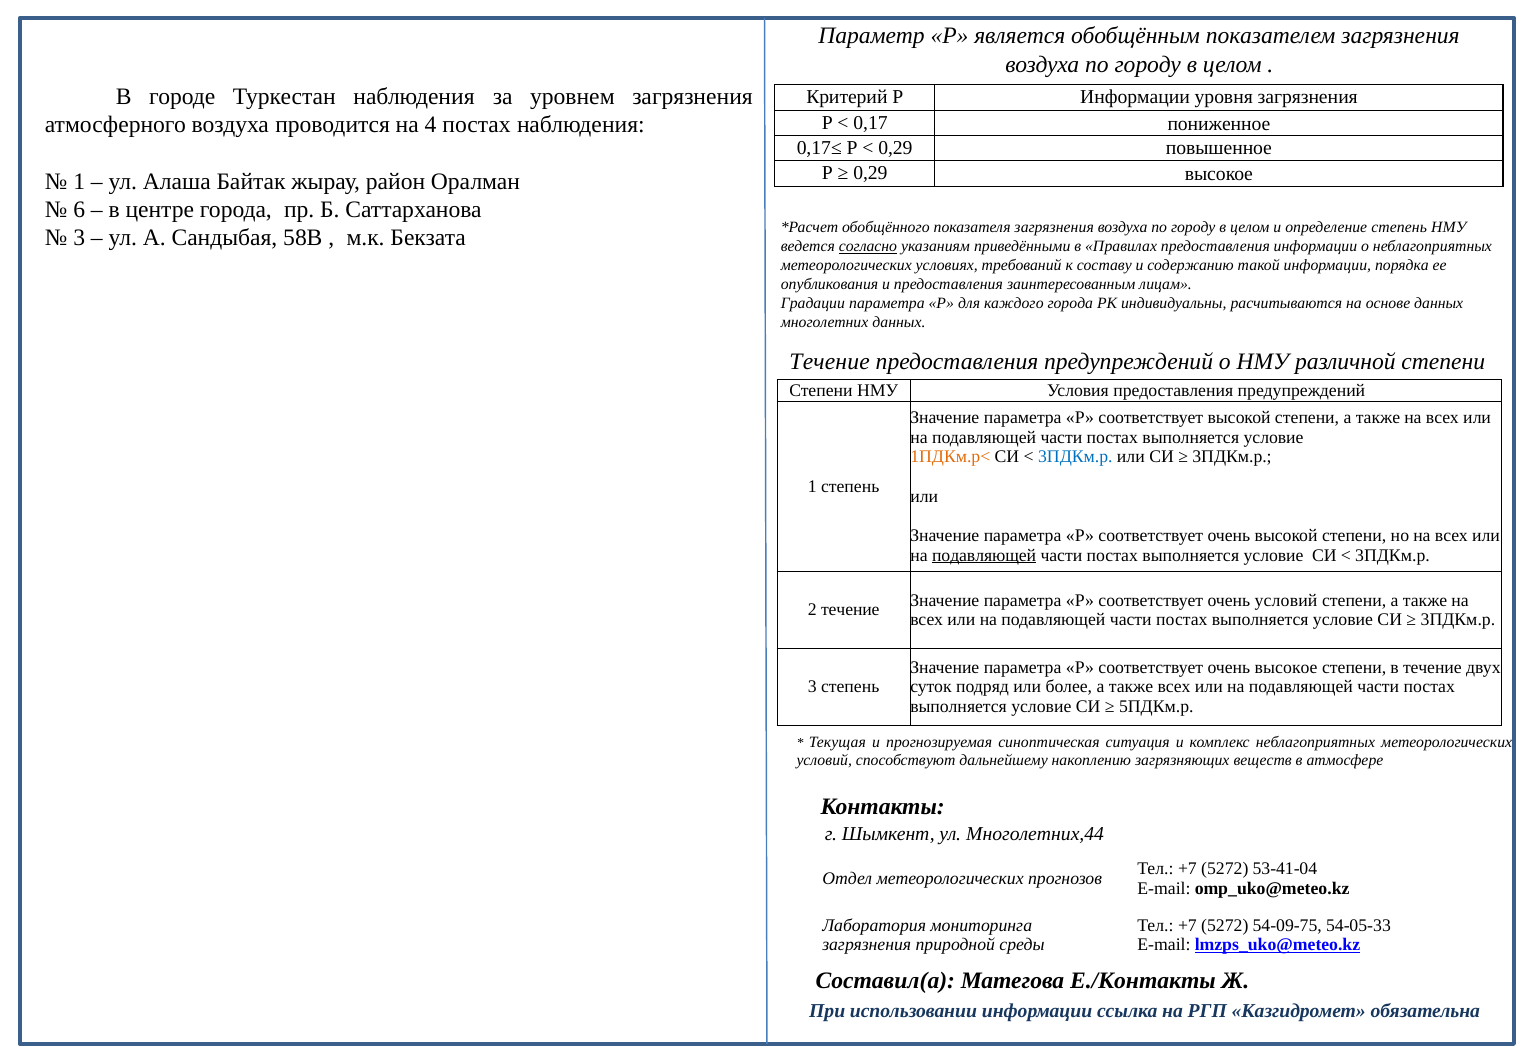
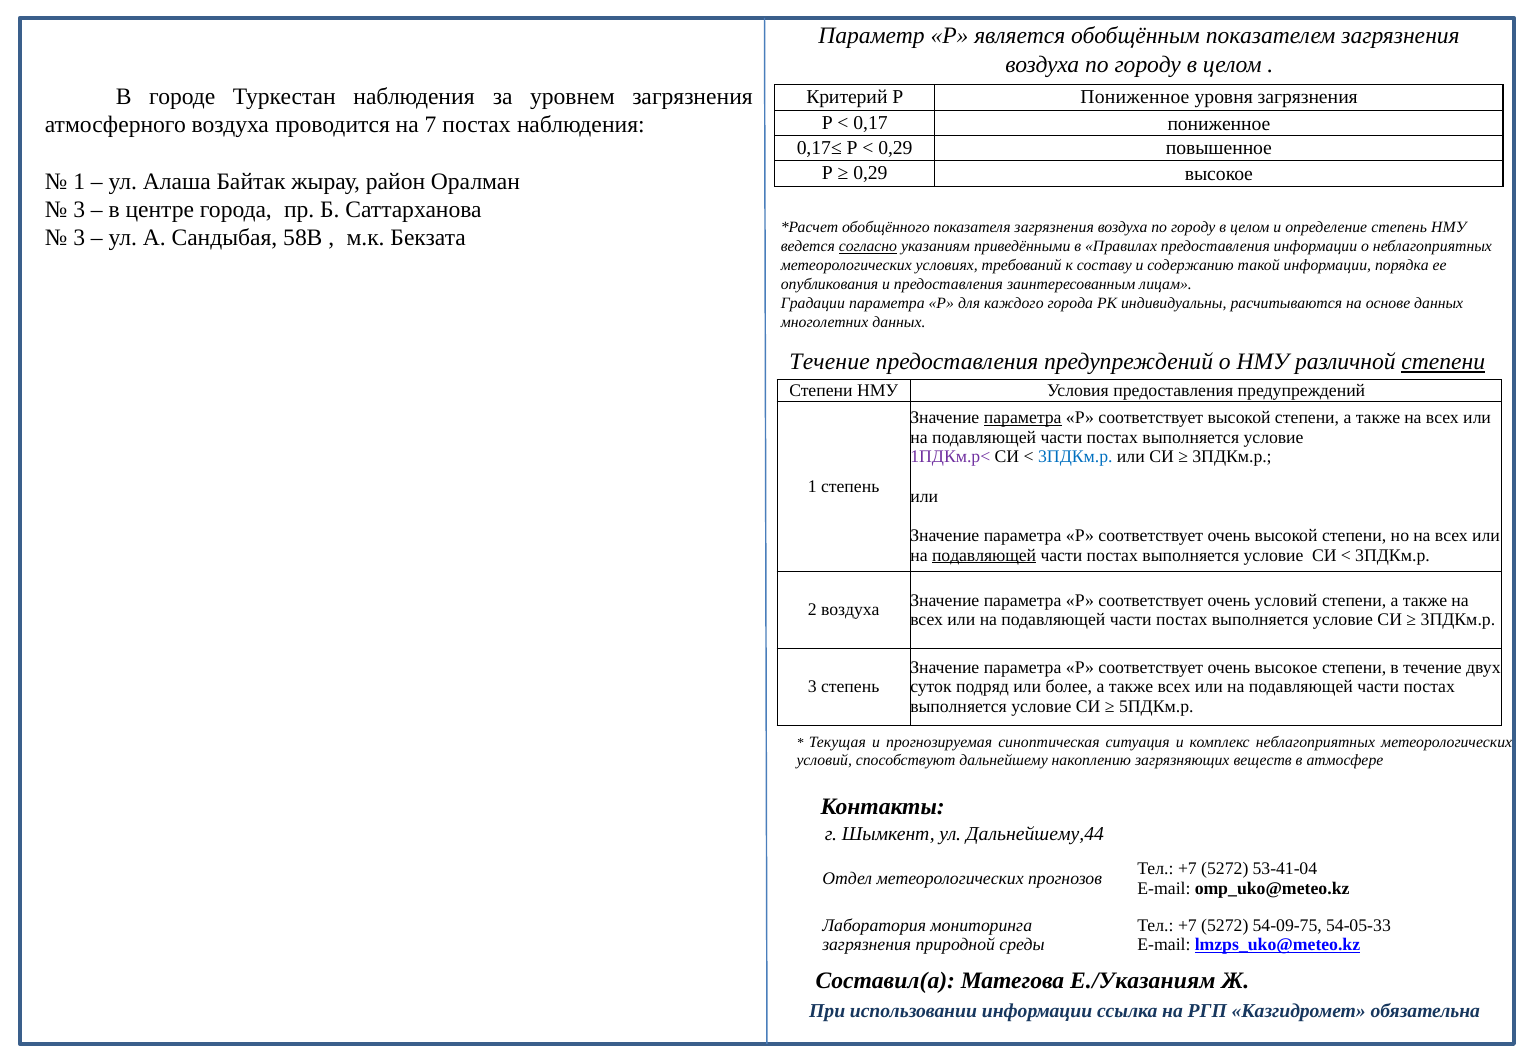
Р Информации: Информации -> Пониженное (1135, 97)
4: 4 -> 7 (431, 125)
6: 6 -> 3 (79, 210)
степени underline: none -> present (1443, 362)
параметра underline: none -> present (1023, 418)
1ПДКм.р< colour: orange -> purple (950, 457)
2 течение: течение -> воздуха (850, 610)
Многолетних,44: Многолетних,44 -> Дальнейшему,44 (1035, 834)
Е./Контакты: Е./Контакты -> Е./Указаниям (1143, 981)
